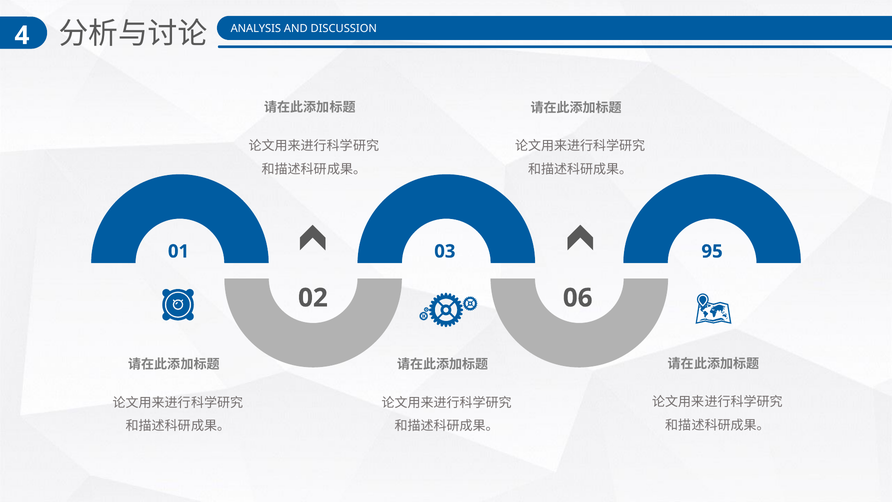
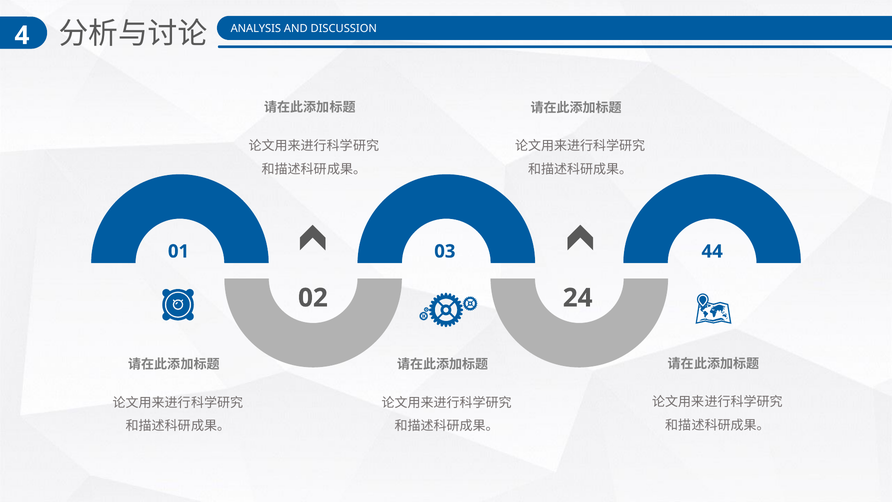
95: 95 -> 44 (712, 251)
06: 06 -> 24 (578, 298)
